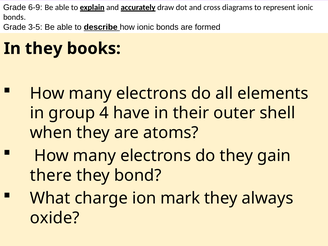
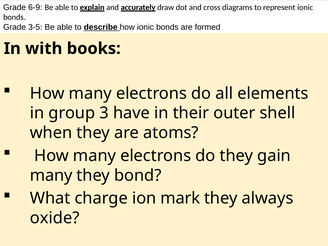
In they: they -> with (44, 49)
4: 4 -> 3 (104, 113)
there: there -> many (51, 175)
